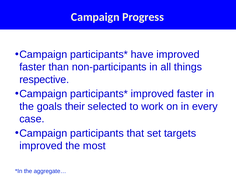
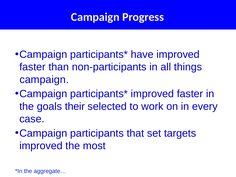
respective: respective -> campaign (44, 80)
